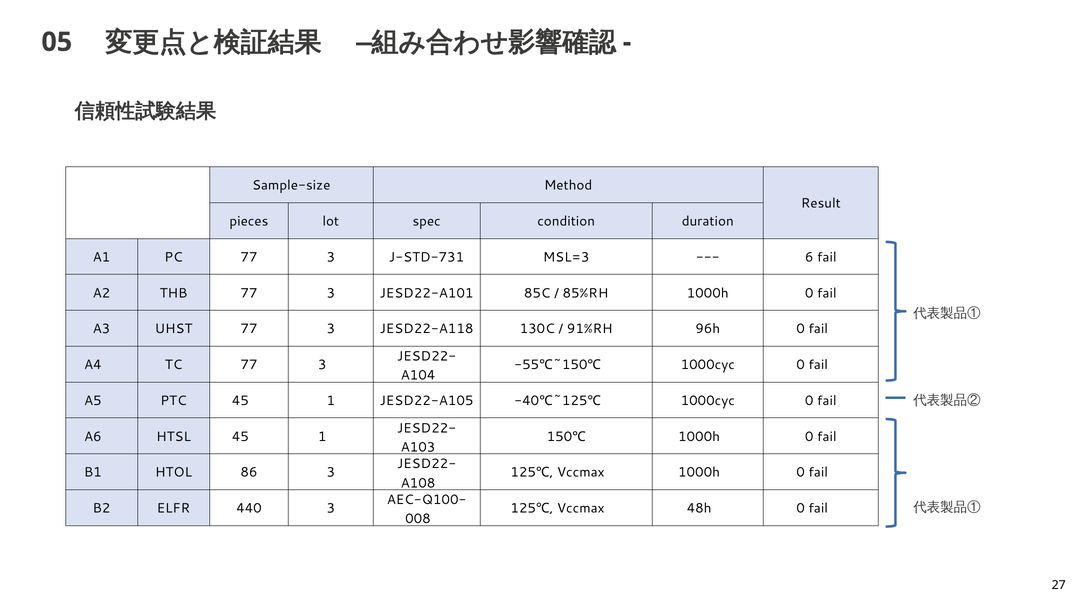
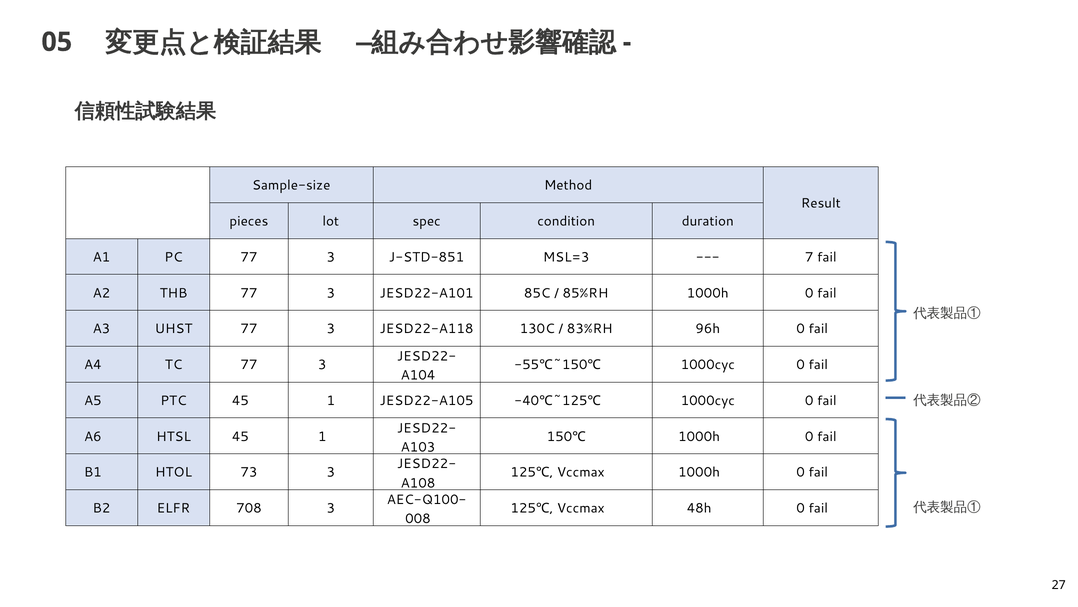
J-STD-731: J-STD-731 -> J-STD-851 (427, 257)
6: 6 -> 7 (809, 257)
91%RH: 91%RH -> 83%RH (590, 329)
86: 86 -> 73 (249, 472)
440: 440 -> 708 (249, 508)
